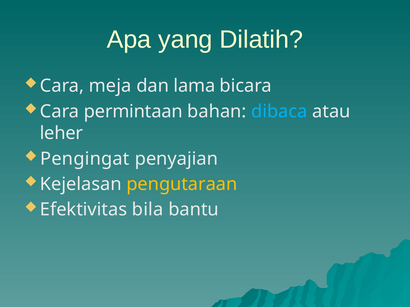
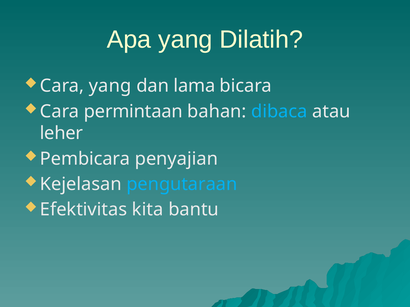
Cara meja: meja -> yang (110, 86)
Pengingat: Pengingat -> Pembicara (85, 159)
pengutaraan colour: yellow -> light blue (182, 184)
bila: bila -> kita (148, 210)
